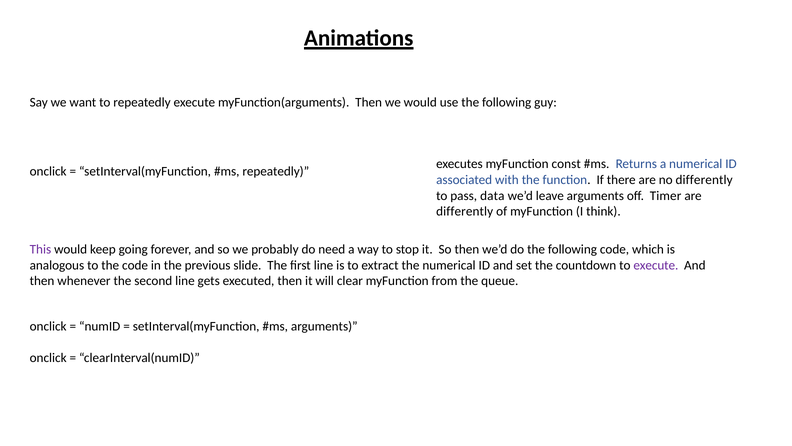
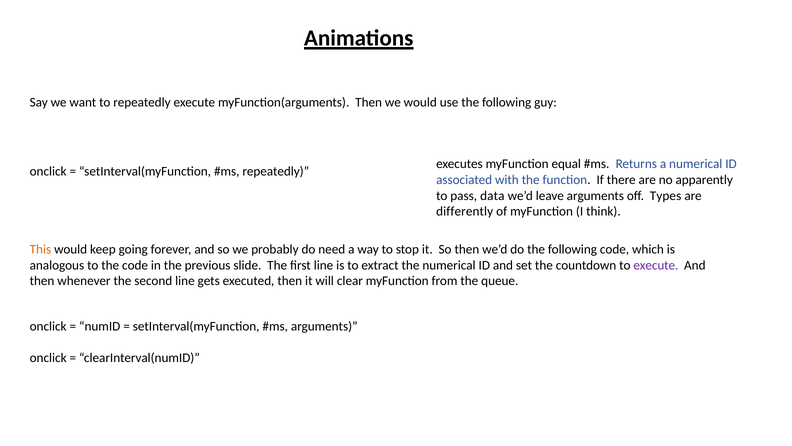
const: const -> equal (566, 164)
no differently: differently -> apparently (704, 180)
Timer: Timer -> Types (666, 195)
This colour: purple -> orange (40, 249)
